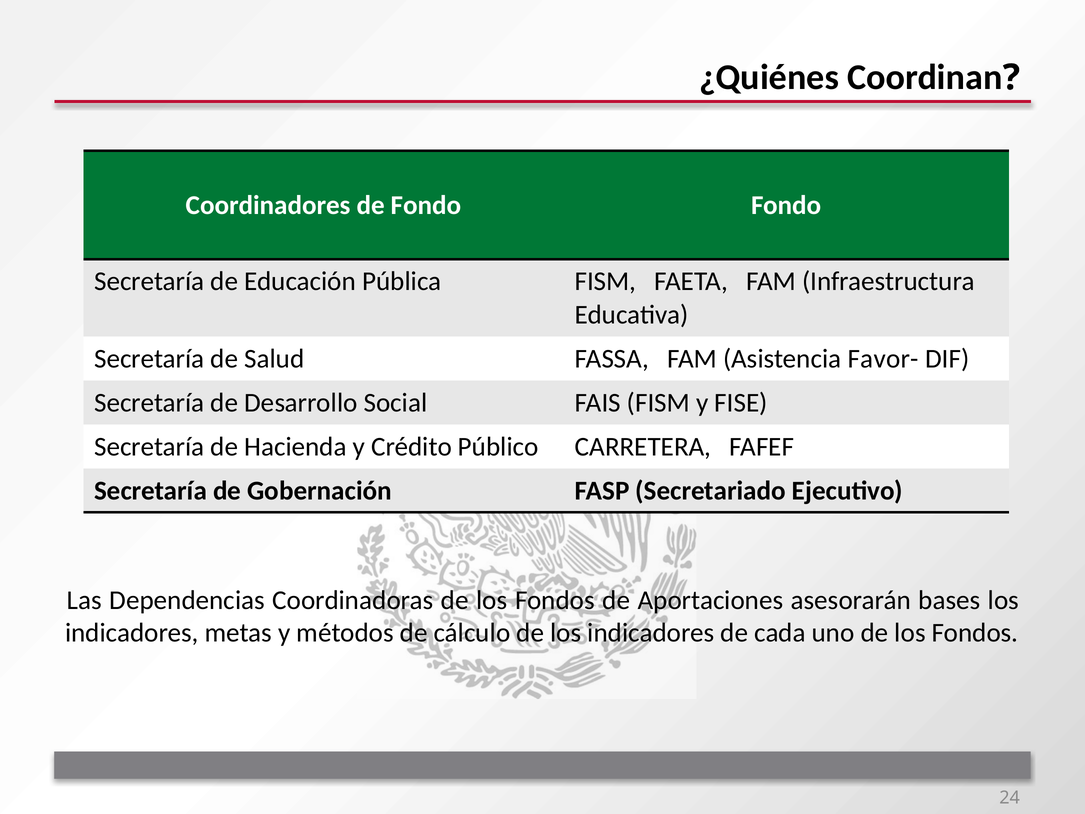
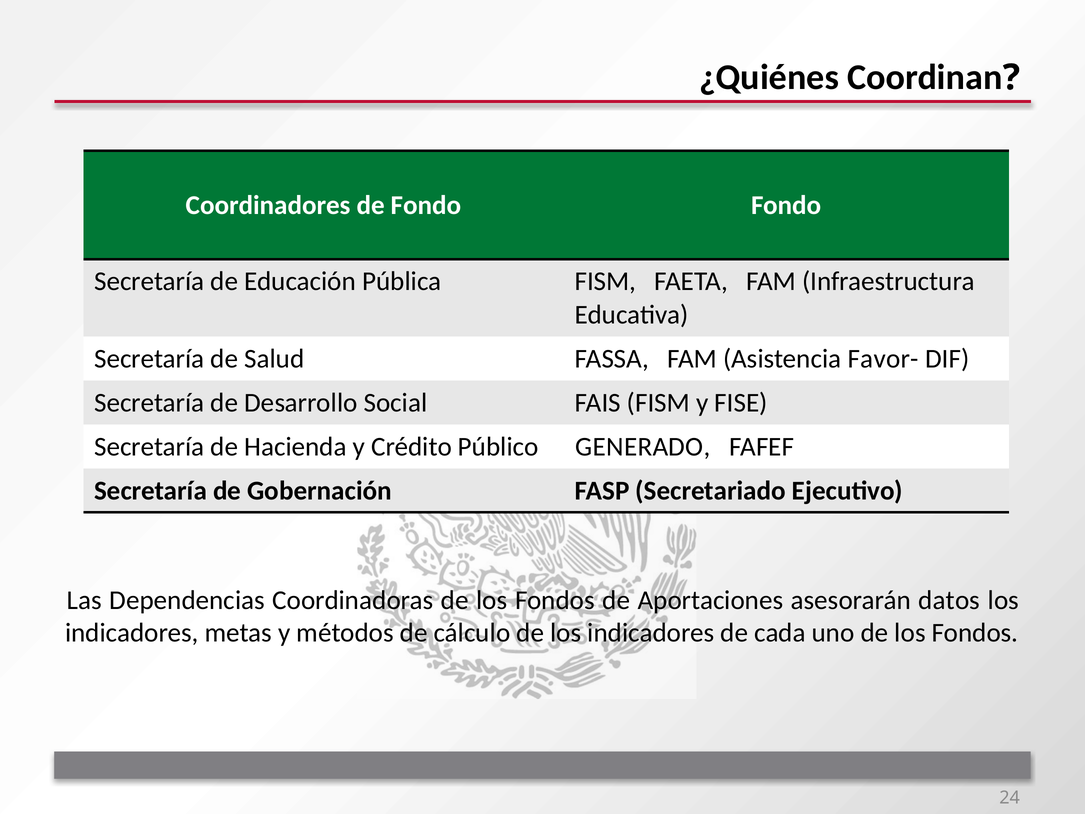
CARRETERA: CARRETERA -> GENERADO (643, 447)
bases: bases -> datos (949, 600)
